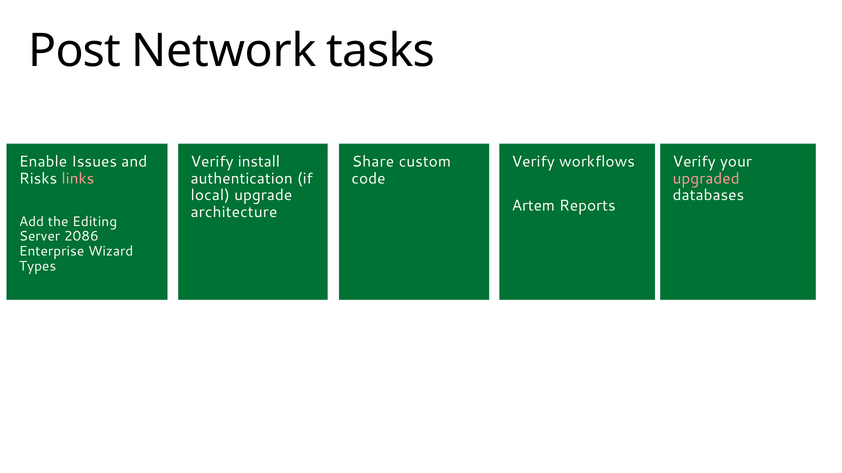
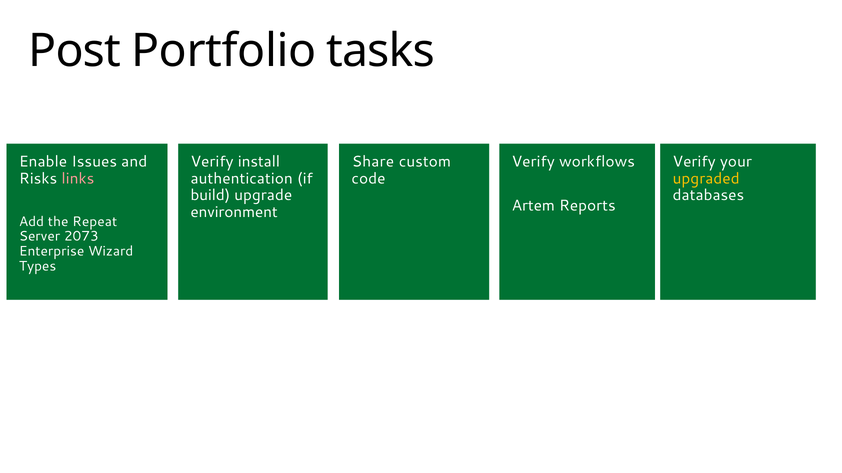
Network: Network -> Portfolio (224, 51)
upgraded colour: pink -> yellow (706, 179)
local: local -> build (210, 196)
architecture: architecture -> environment (234, 212)
Editing: Editing -> Repeat (95, 222)
2086: 2086 -> 2073 (81, 237)
